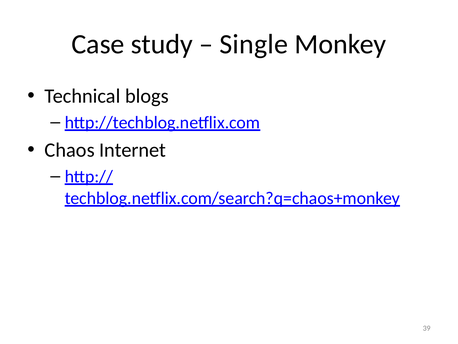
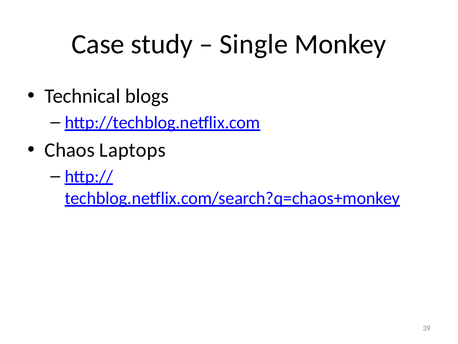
Internet: Internet -> Laptops (132, 150)
